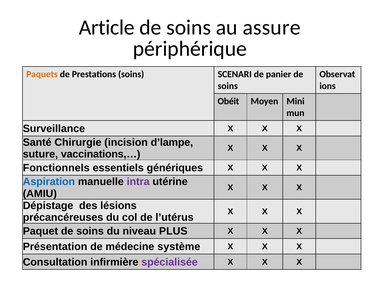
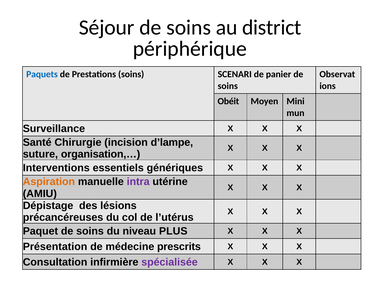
Article: Article -> Séjour (107, 27)
assure: assure -> district (272, 27)
Paquets colour: orange -> blue (42, 74)
vaccinations,…: vaccinations,… -> organisation,… (101, 154)
Fonctionnels: Fonctionnels -> Interventions (56, 168)
Aspiration colour: blue -> orange (49, 182)
système: système -> prescrits (179, 247)
